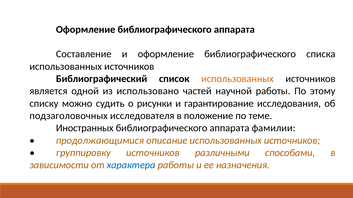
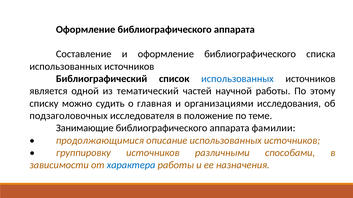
использованных colour: orange -> blue (237, 79)
использовано: использовано -> тематический (148, 91)
рисунки: рисунки -> главная (154, 104)
гарантирование: гарантирование -> организациями (219, 104)
Иностранных: Иностранных -> Занимающие (85, 128)
